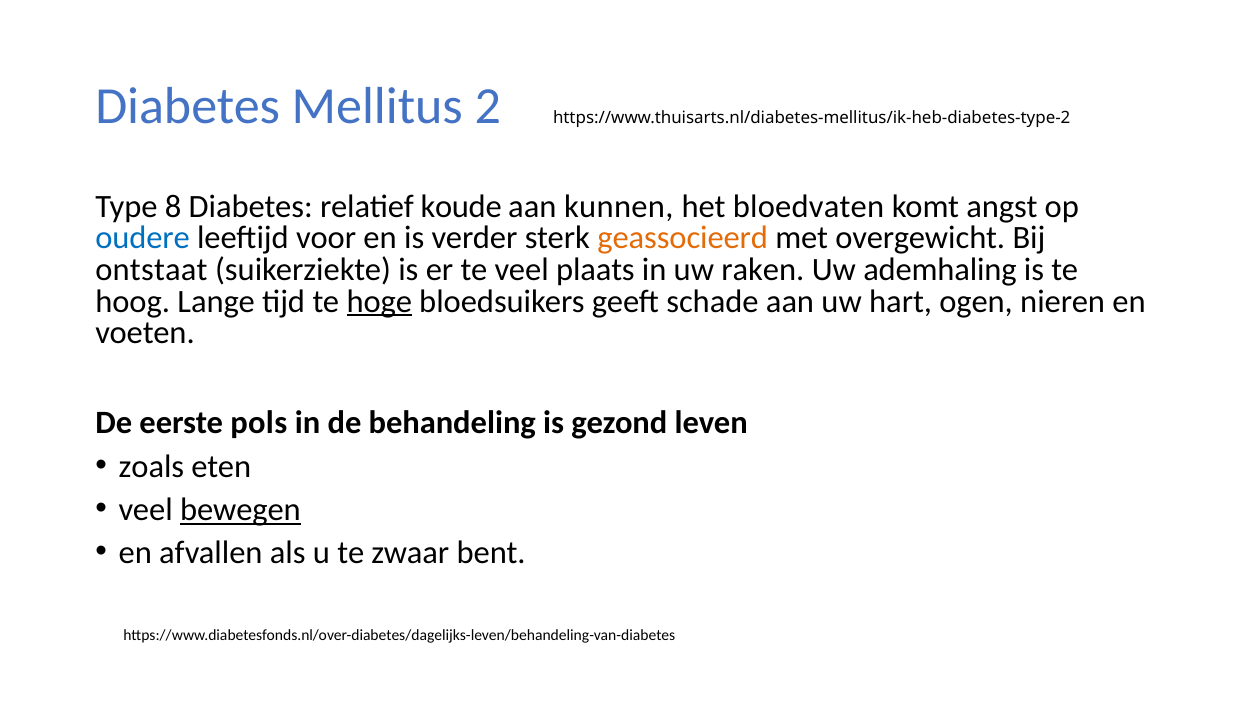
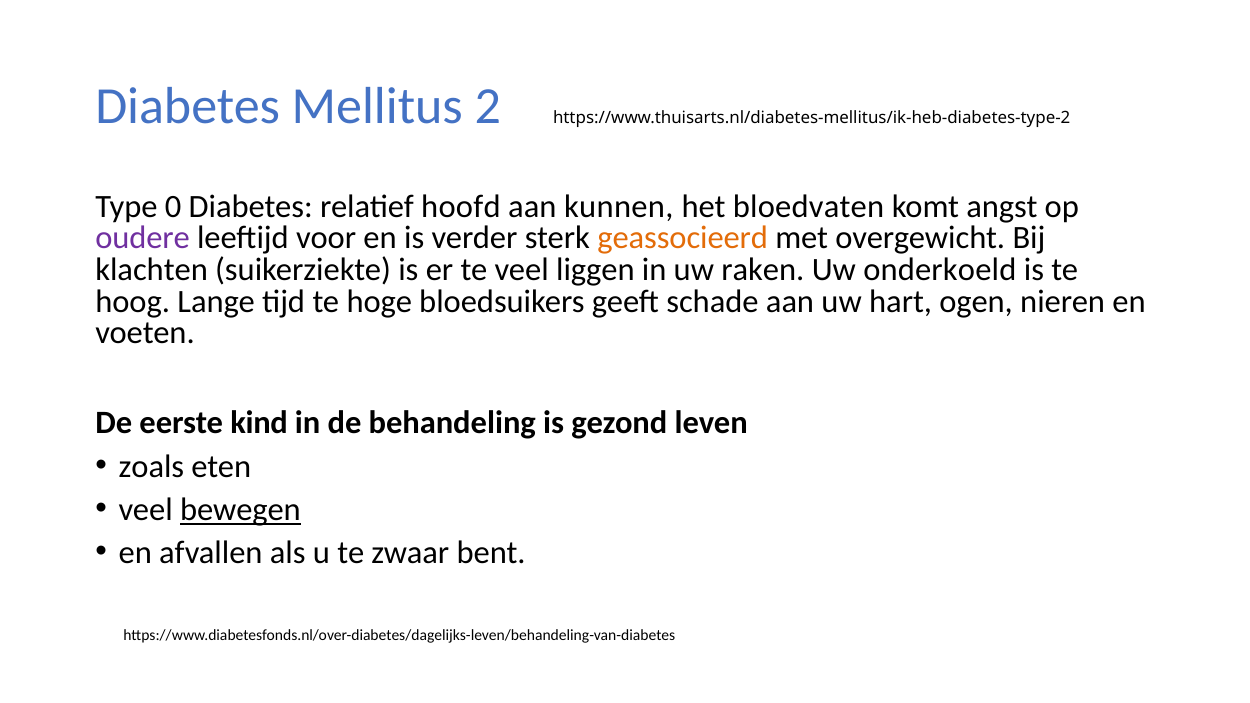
8: 8 -> 0 (173, 206)
koude: koude -> hoofd (461, 206)
oudere colour: blue -> purple (143, 238)
ontstaat: ontstaat -> klachten (152, 270)
plaats: plaats -> liggen (595, 270)
ademhaling: ademhaling -> onderkoeld (940, 270)
hoge underline: present -> none (379, 301)
pols: pols -> kind (259, 423)
